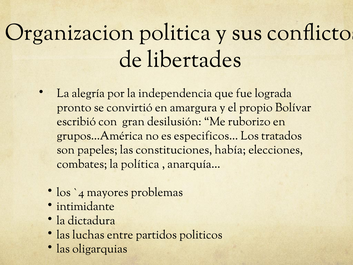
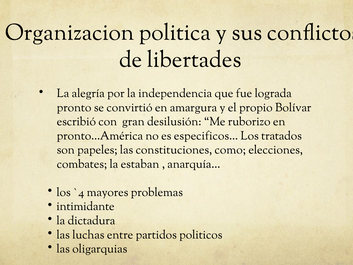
grupos…América: grupos…América -> pronto…América (100, 136)
había: había -> como (230, 150)
política: política -> estaban (140, 164)
